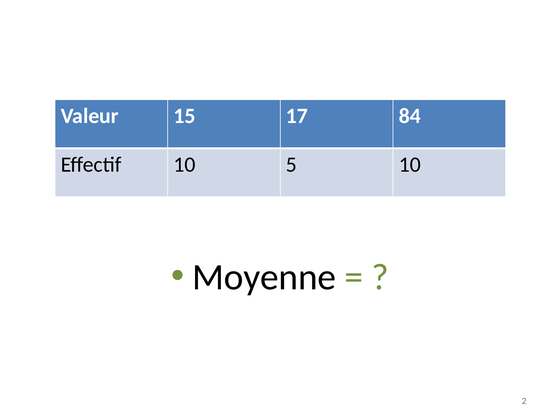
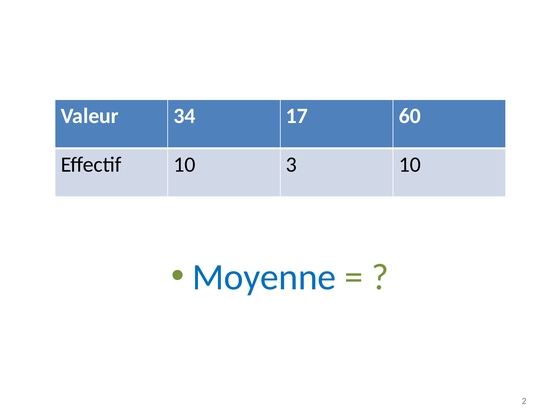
15: 15 -> 34 (184, 116)
84: 84 -> 60 (410, 116)
5: 5 -> 3 (291, 165)
Moyenne colour: black -> blue (264, 277)
